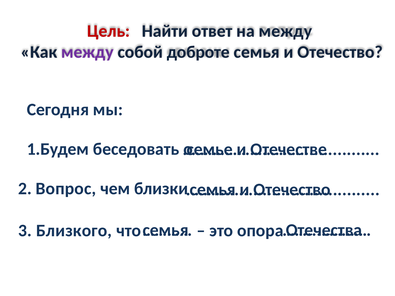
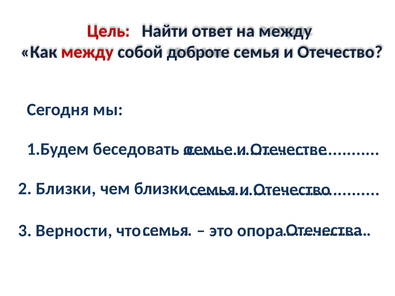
между colour: purple -> red (87, 52)
2 Вопрос: Вопрос -> Близки (66, 189)
Близкого: Близкого -> Верности (74, 231)
